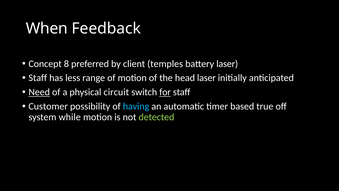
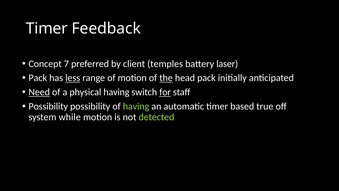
When: When -> Timer (47, 28)
8: 8 -> 7 (66, 64)
Staff: Staff -> Pack (38, 78)
less underline: none -> present (73, 78)
the underline: none -> present (166, 78)
head laser: laser -> pack (206, 78)
physical circuit: circuit -> having (116, 92)
Customer: Customer -> Possibility (48, 106)
having colour: light blue -> light green (136, 106)
